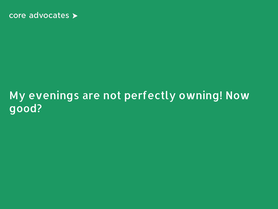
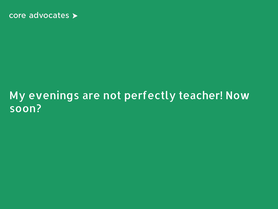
owning: owning -> teacher (201, 95)
good: good -> soon (25, 108)
